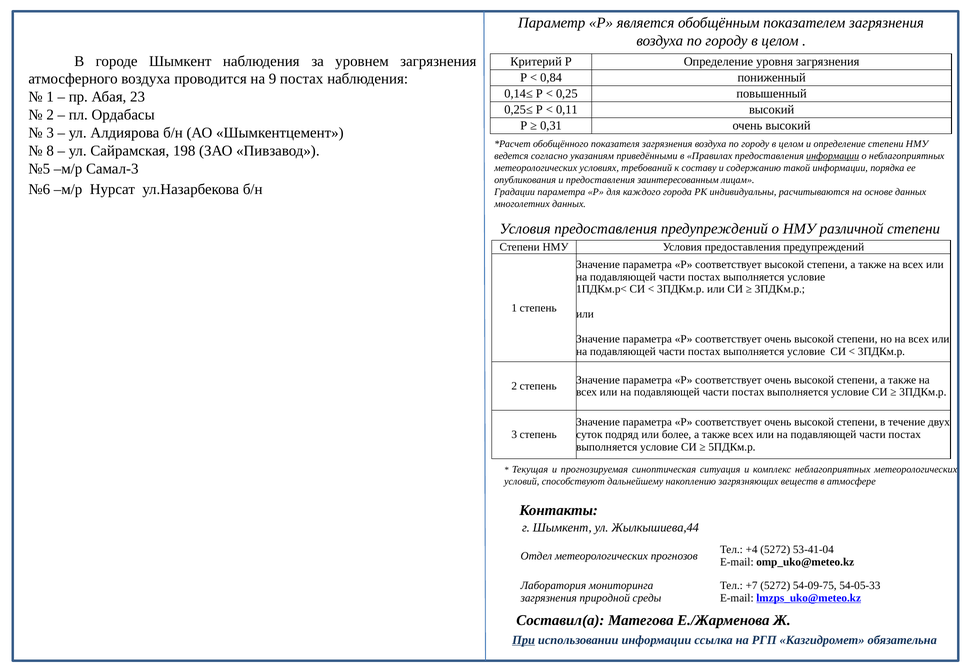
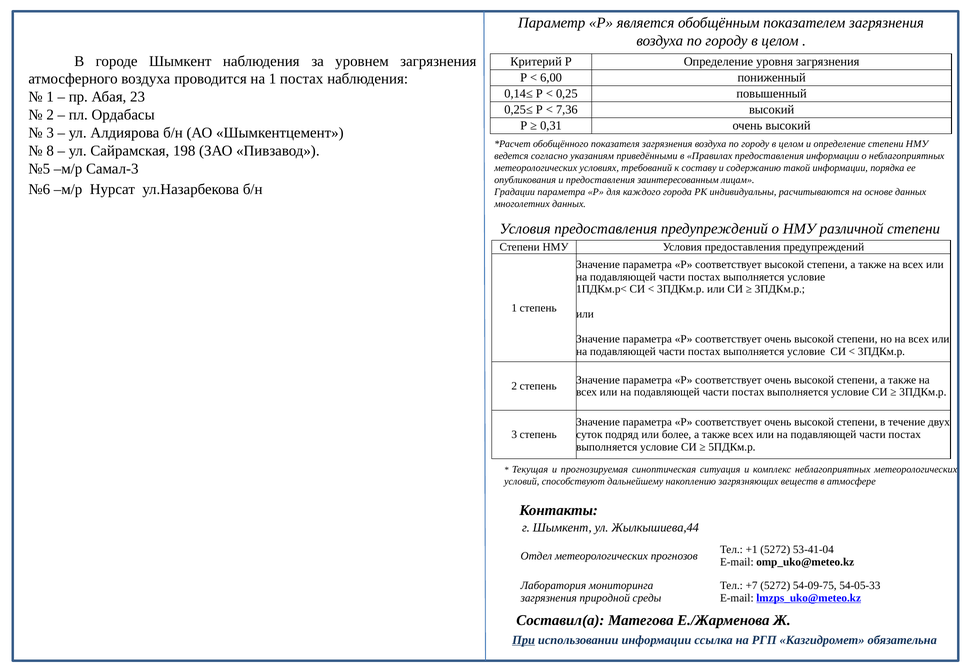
0,84: 0,84 -> 6,00 (551, 78)
на 9: 9 -> 1 (273, 79)
0,11: 0,11 -> 7,36 (567, 110)
информации underline: present -> none (833, 156)
+4: +4 -> +1 (752, 550)
